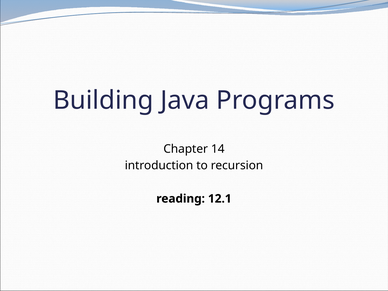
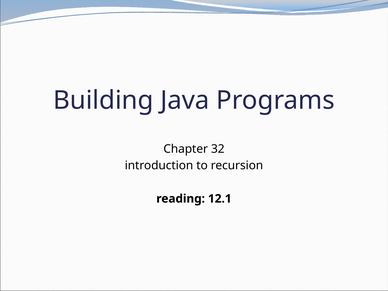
14: 14 -> 32 (218, 149)
